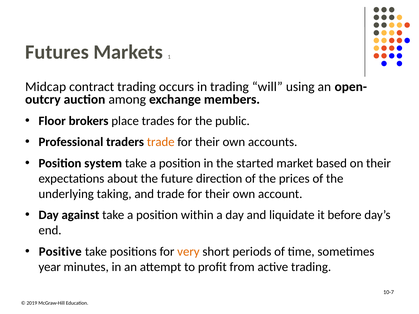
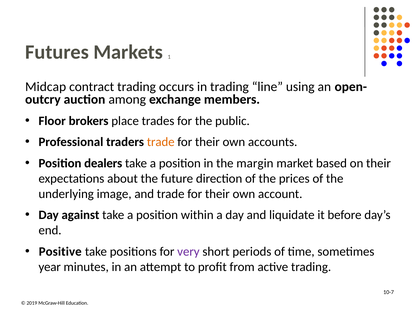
will: will -> line (267, 87)
system: system -> dealers (103, 163)
started: started -> margin (255, 163)
taking: taking -> image (114, 194)
very colour: orange -> purple (188, 252)
